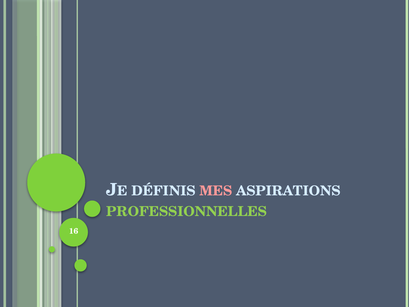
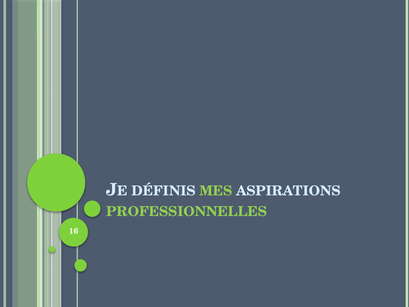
MES colour: pink -> light green (216, 191)
